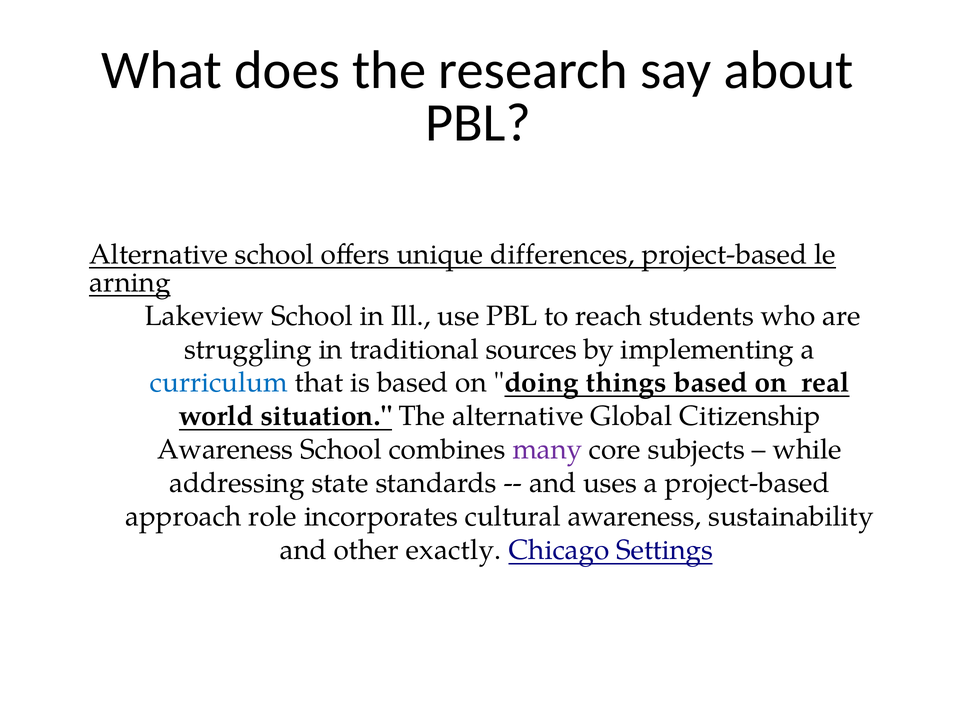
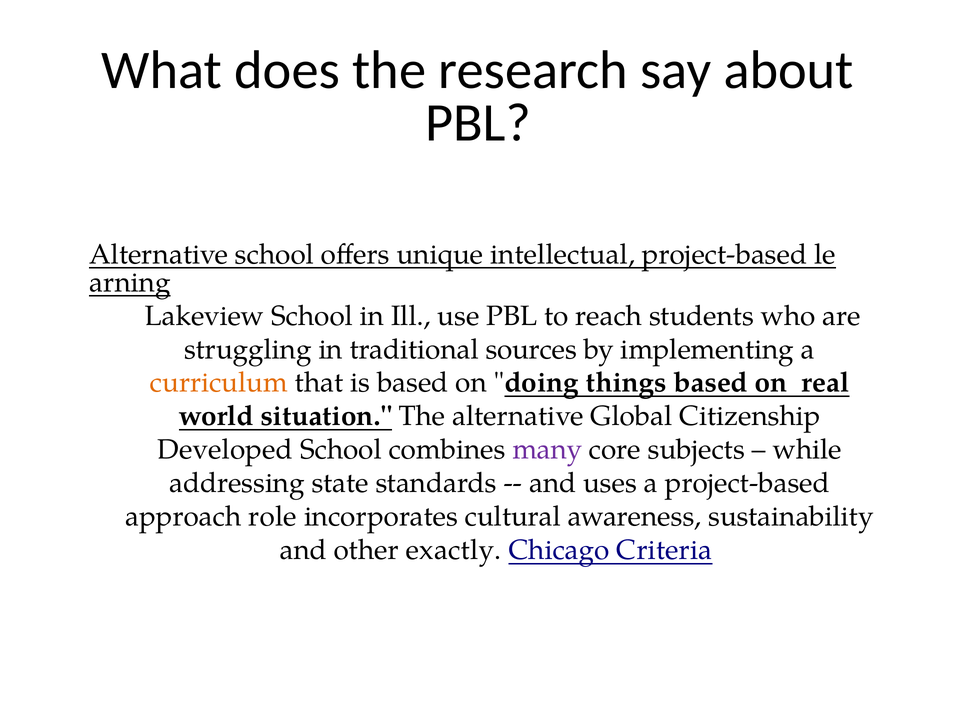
differences: differences -> intellectual (563, 255)
curriculum colour: blue -> orange (219, 383)
Awareness: Awareness -> Developed (225, 450)
Settings: Settings -> Criteria (664, 550)
